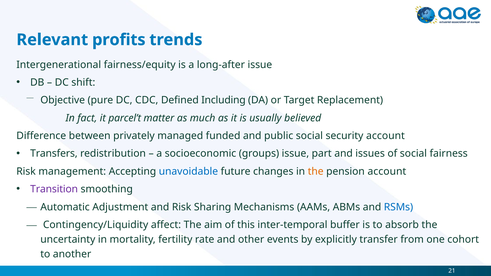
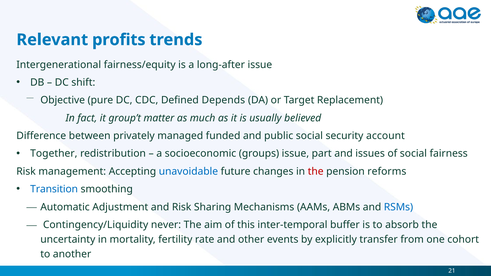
Including: Including -> Depends (223, 100)
parcel’t: parcel’t -> group’t (125, 118)
Transfers: Transfers -> Together (54, 154)
the colour: orange -> red (316, 172)
pension account: account -> reforms (387, 172)
Transition colour: purple -> blue (54, 189)
affect: affect -> never (166, 225)
